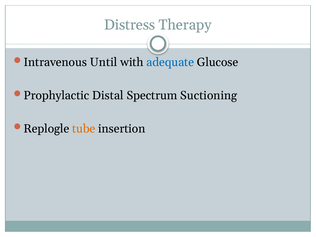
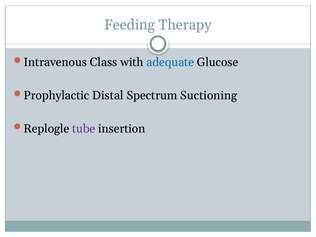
Distress: Distress -> Feeding (130, 25)
Until: Until -> Class (104, 62)
tube colour: orange -> purple (84, 129)
